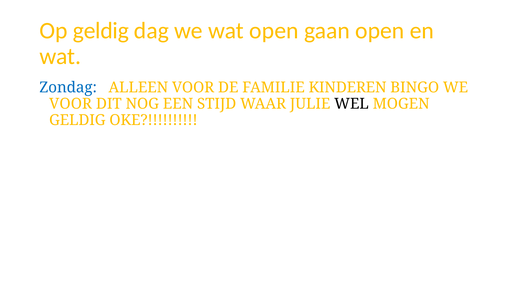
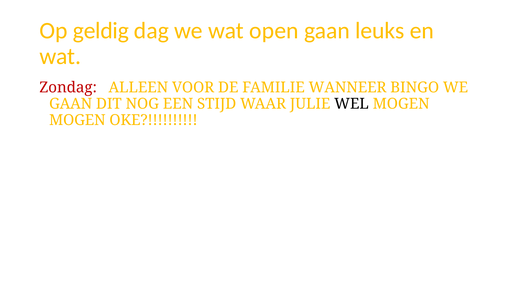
gaan open: open -> leuks (380, 31)
Zondag colour: blue -> red (68, 87)
KINDEREN: KINDEREN -> WANNEER (348, 87)
VOOR: VOOR -> GAAN (71, 104)
GELDIG: GELDIG -> MOGEN (77, 120)
